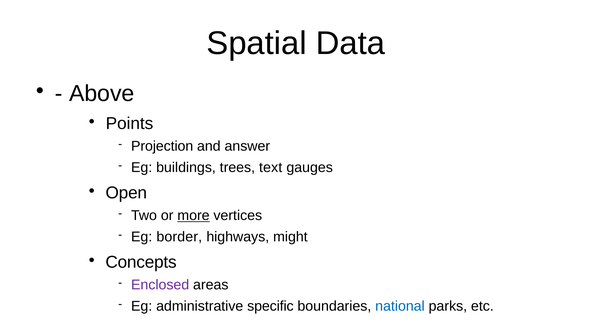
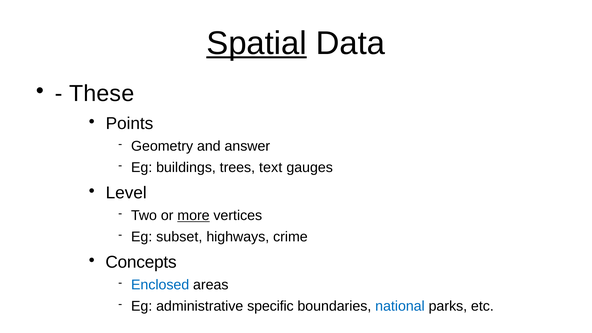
Spatial underline: none -> present (257, 43)
Above: Above -> These (102, 93)
Projection: Projection -> Geometry (162, 146)
Open: Open -> Level (126, 193)
border: border -> subset (179, 237)
might: might -> crime (290, 237)
Enclosed colour: purple -> blue (160, 285)
